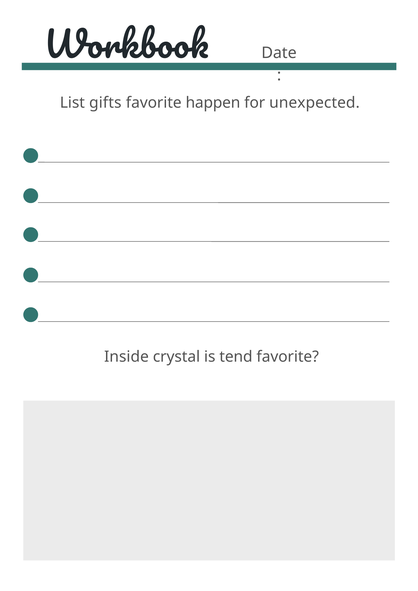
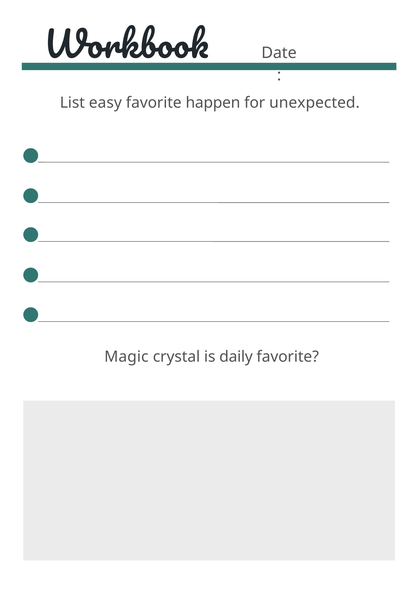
gifts: gifts -> easy (105, 103)
Inside: Inside -> Magic (126, 357)
tend: tend -> daily (236, 357)
